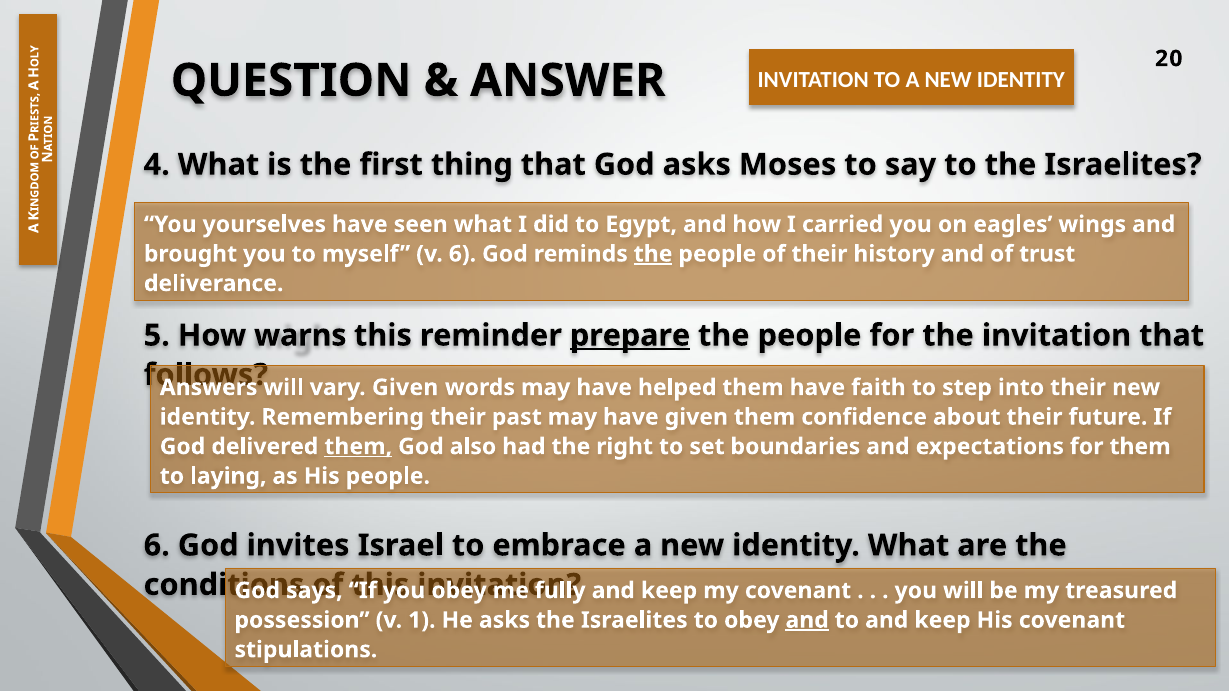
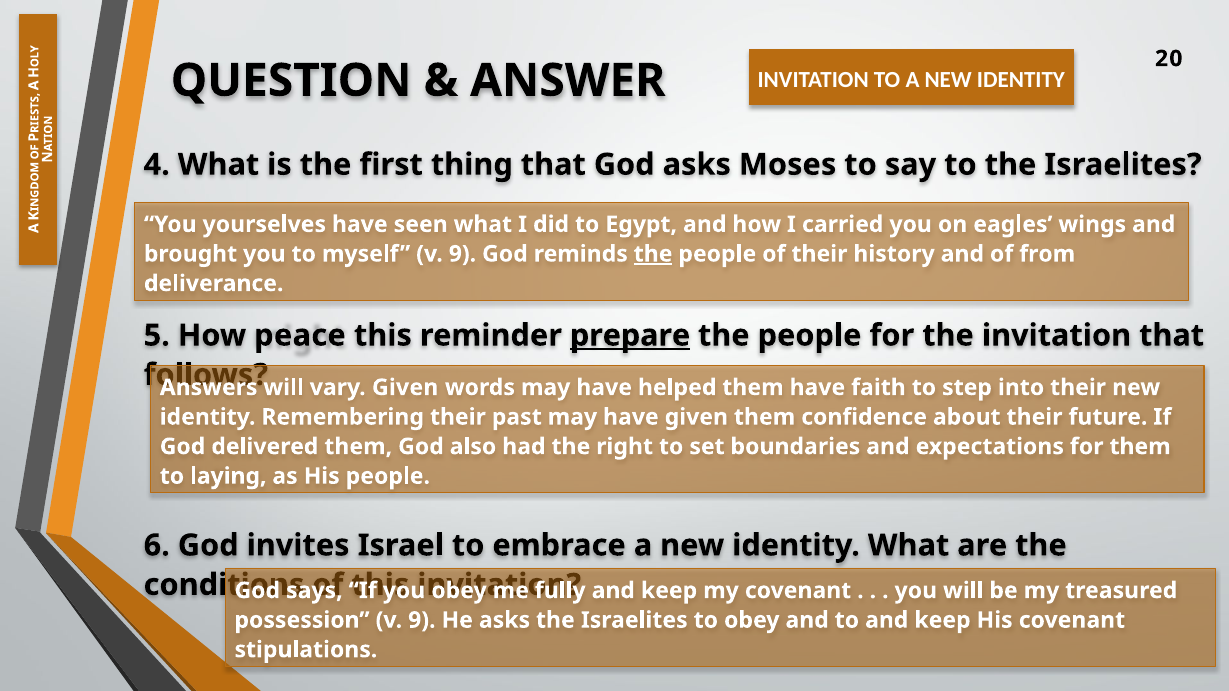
myself v 6: 6 -> 9 (462, 254)
trust: trust -> from (1047, 254)
warns: warns -> peace (300, 336)
them underline: present -> none (358, 447)
possession v 1: 1 -> 9 (422, 620)
and underline: present -> none (807, 620)
